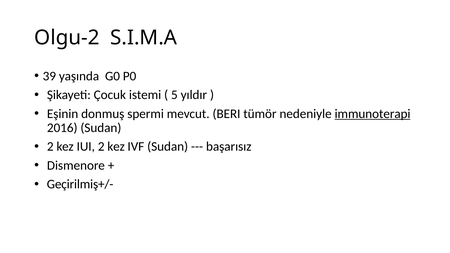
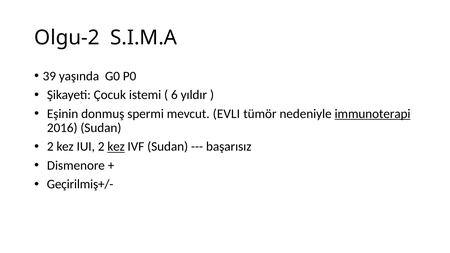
5: 5 -> 6 (174, 95)
BERI: BERI -> EVLI (226, 114)
kez underline: none -> present (116, 147)
